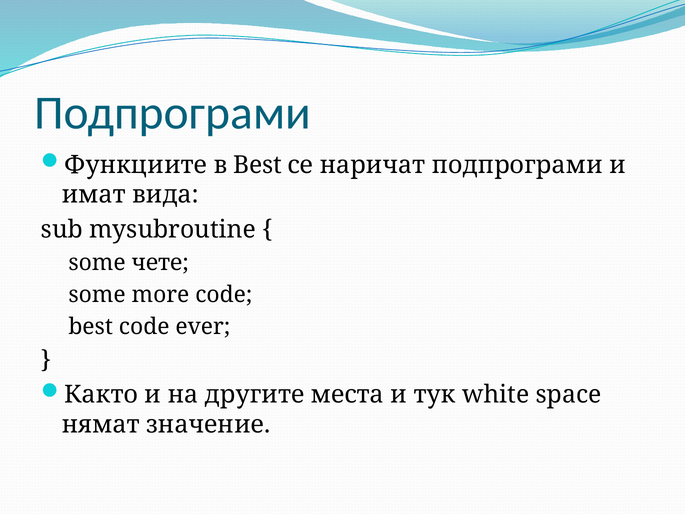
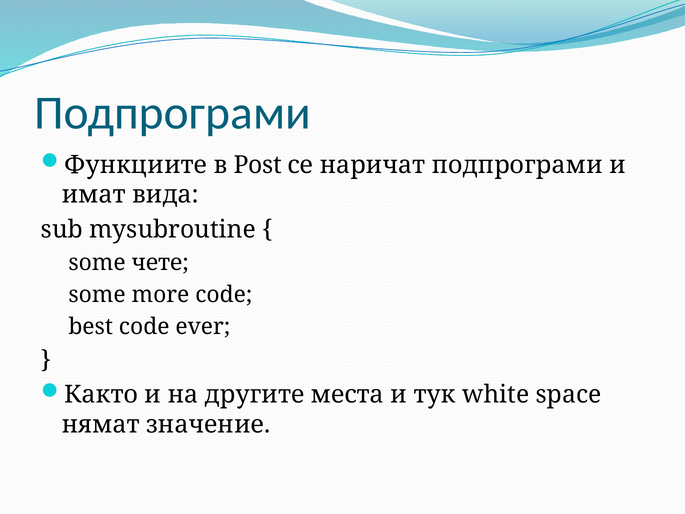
в Best: Best -> Post (258, 165)
